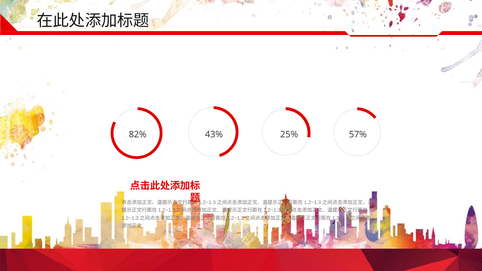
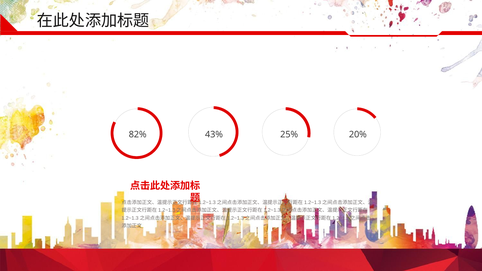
57%: 57% -> 20% (358, 135)
